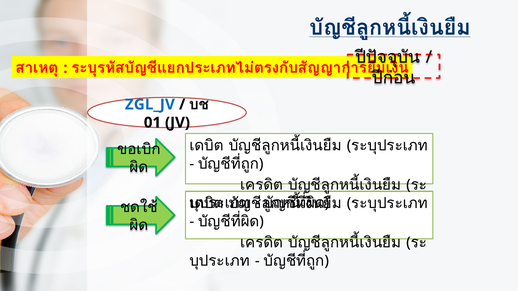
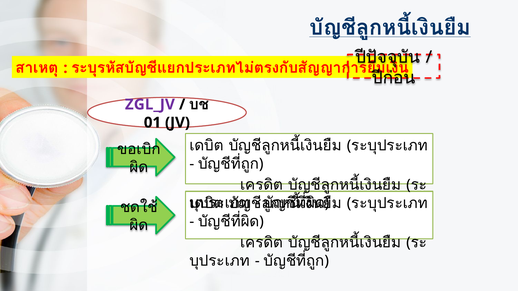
ZGL_JV colour: blue -> purple (150, 105)
